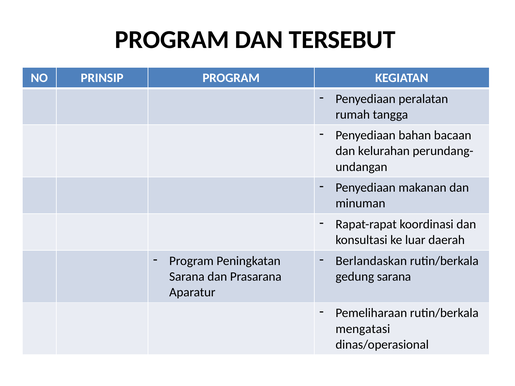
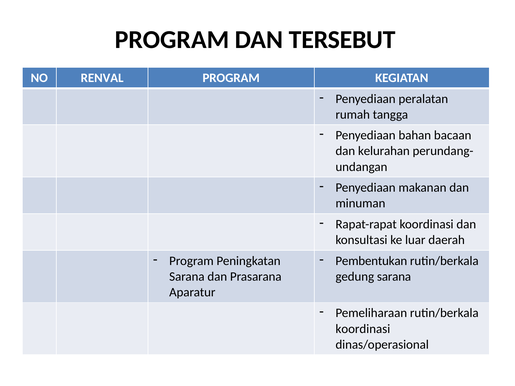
PRINSIP: PRINSIP -> RENVAL (102, 78)
Berlandaskan: Berlandaskan -> Pembentukan (371, 261)
mengatasi: mengatasi -> koordinasi (363, 329)
